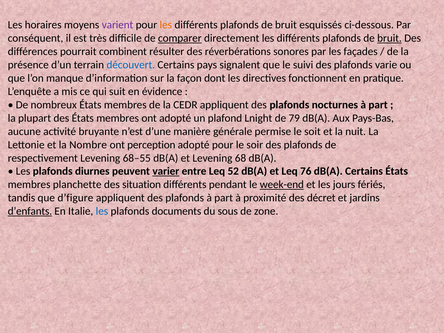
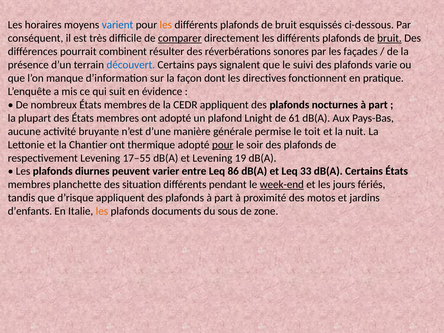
varient colour: purple -> blue (118, 25)
79: 79 -> 61 (294, 118)
soit: soit -> toit (312, 131)
Nombre: Nombre -> Chantier (88, 145)
perception: perception -> thermique (151, 145)
pour underline: none -> present (223, 145)
68–55: 68–55 -> 17–55 (137, 158)
68: 68 -> 19 (241, 158)
varier underline: present -> none (166, 171)
52: 52 -> 86 (233, 171)
76: 76 -> 33 (306, 171)
d’figure: d’figure -> d’risque (76, 198)
décret: décret -> motos (321, 198)
d’enfants underline: present -> none (30, 211)
les colour: blue -> orange (102, 211)
